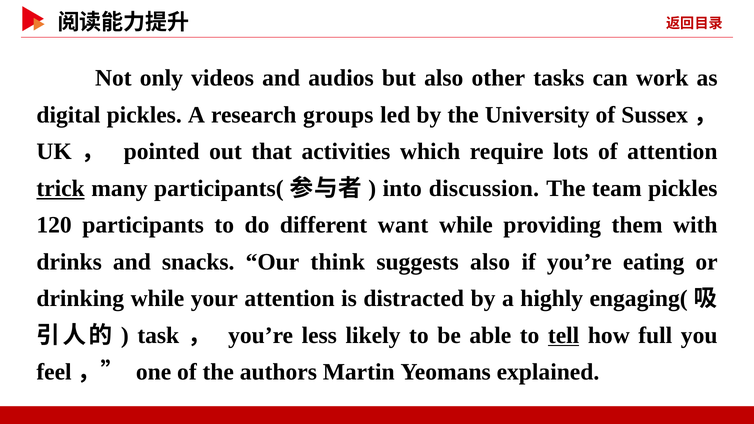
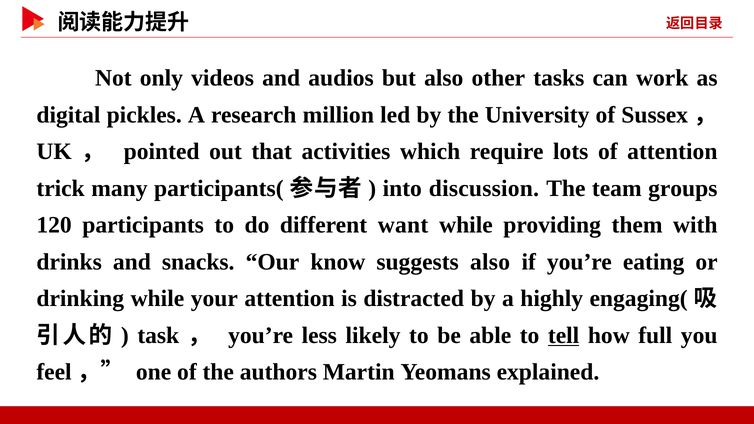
groups: groups -> million (338, 115)
trick underline: present -> none (61, 188)
team pickles: pickles -> groups (683, 188)
think: think -> know (338, 262)
